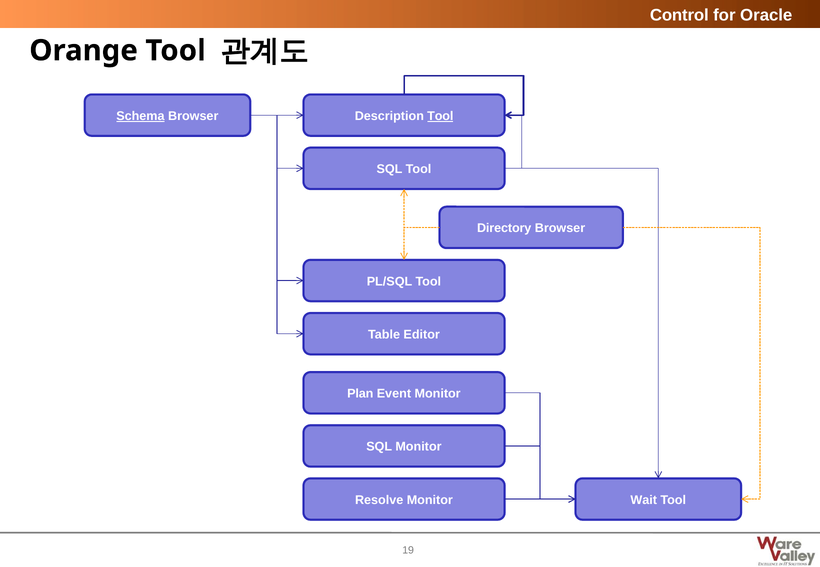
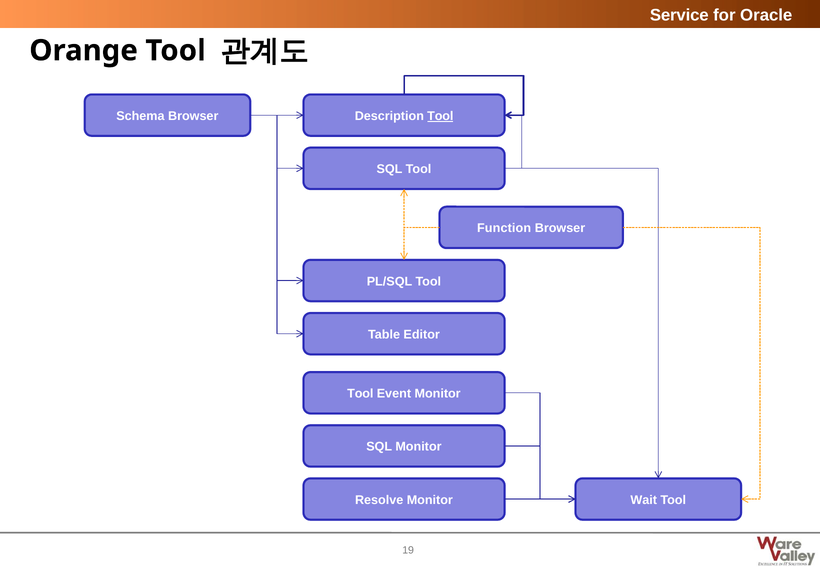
Control: Control -> Service (679, 15)
Schema underline: present -> none (140, 116)
Directory: Directory -> Function (504, 229)
Plan: Plan -> Tool (360, 394)
